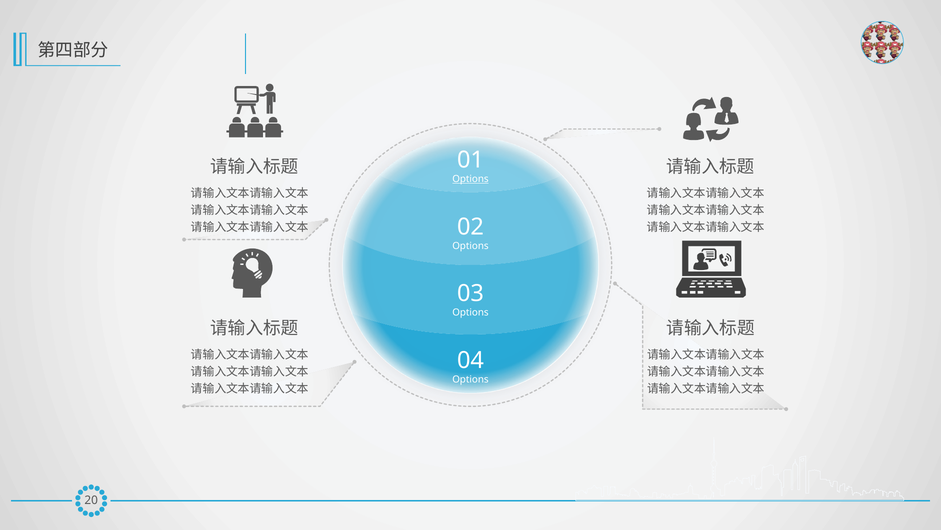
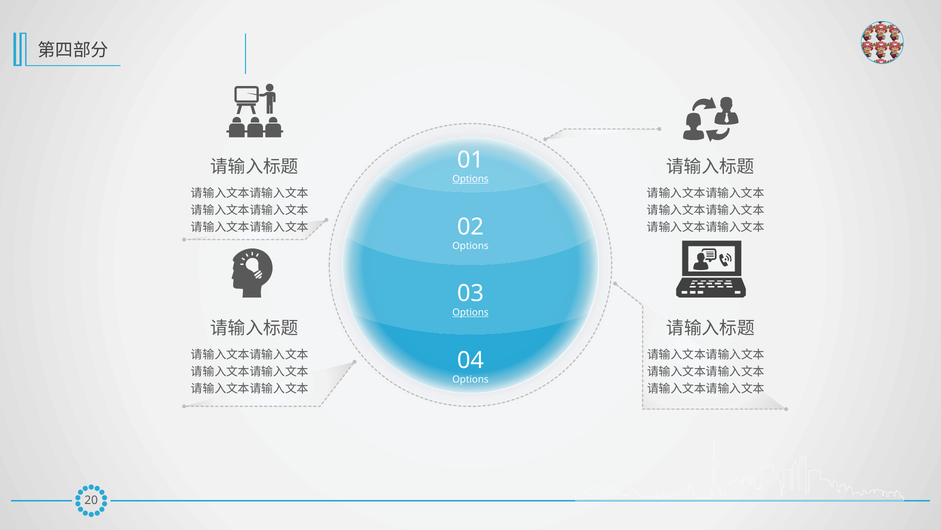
Options underline: none -> present (470, 312)
